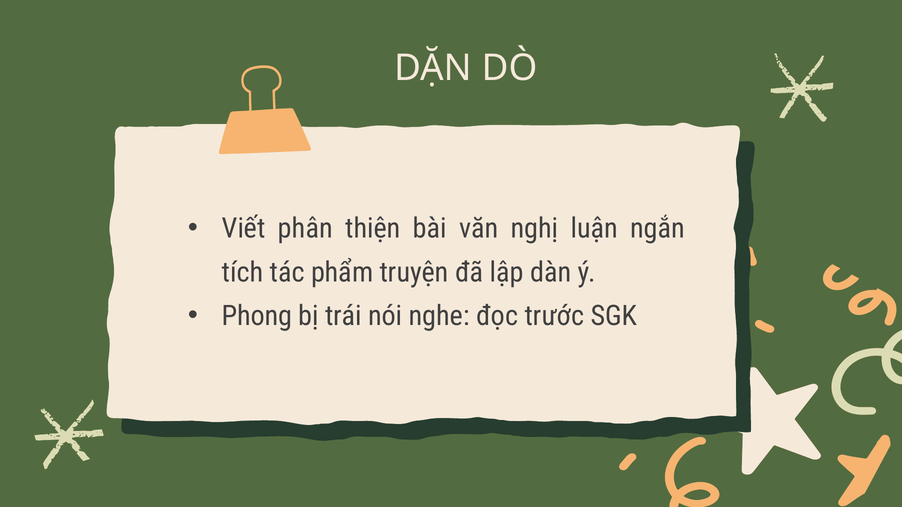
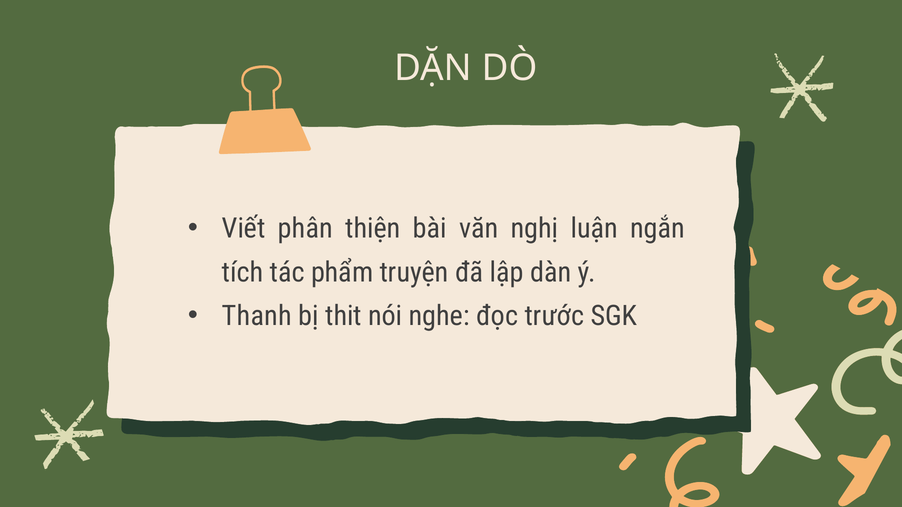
Phong: Phong -> Thanh (257, 316)
trái: trái -> thit (343, 316)
